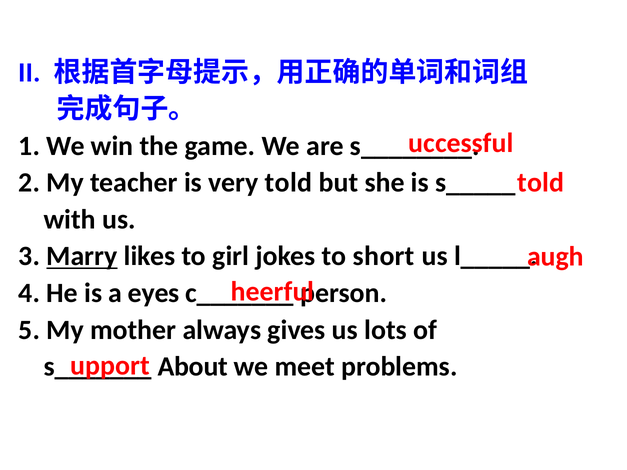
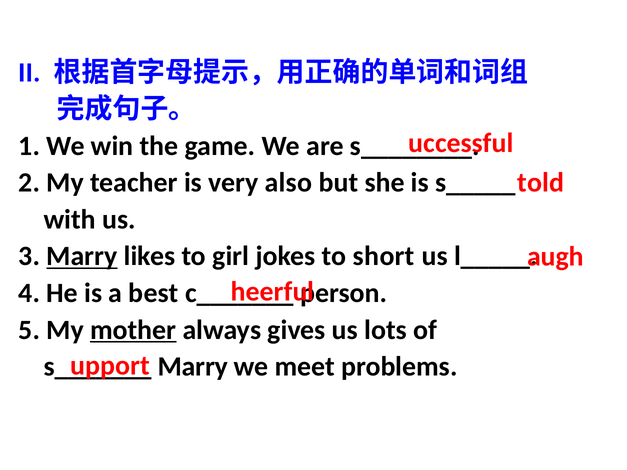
very told: told -> also (289, 183)
eyes: eyes -> best (154, 293)
mother underline: none -> present (133, 330)
About: About -> Marry (193, 367)
